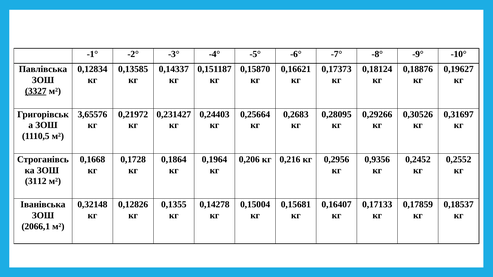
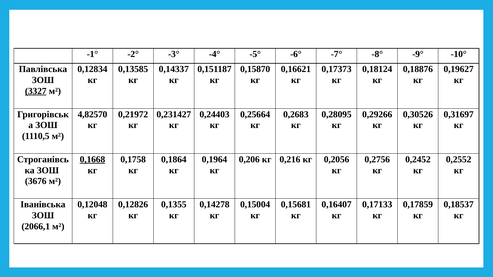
3,65576: 3,65576 -> 4,82570 (92, 114)
0,1668 underline: none -> present (92, 160)
0,1728: 0,1728 -> 0,1758 (133, 160)
0,2956: 0,2956 -> 0,2056 (337, 160)
0,9356: 0,9356 -> 0,2756 (377, 160)
3112: 3112 -> 3676 (36, 181)
0,32148: 0,32148 -> 0,12048 (92, 205)
